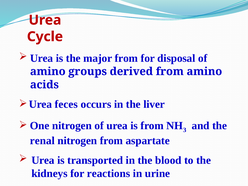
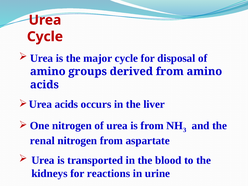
major from: from -> cycle (126, 58)
Urea feces: feces -> acids (66, 104)
